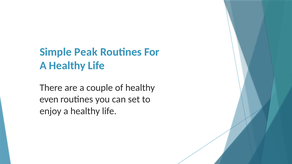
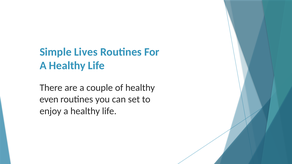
Peak: Peak -> Lives (86, 52)
